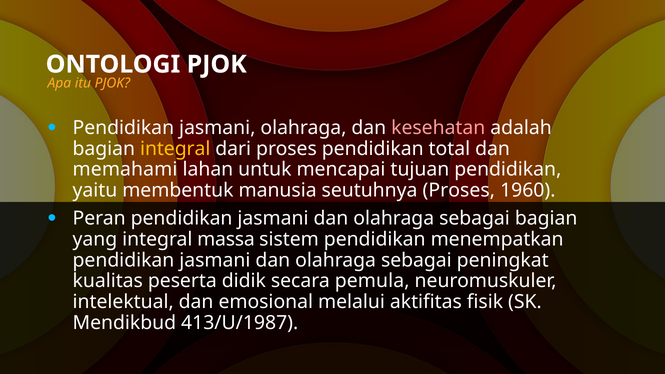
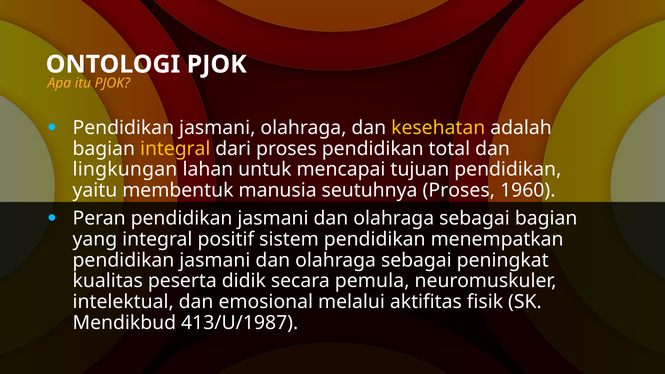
kesehatan colour: pink -> yellow (438, 128)
memahami: memahami -> lingkungan (125, 170)
massa: massa -> positif (226, 239)
